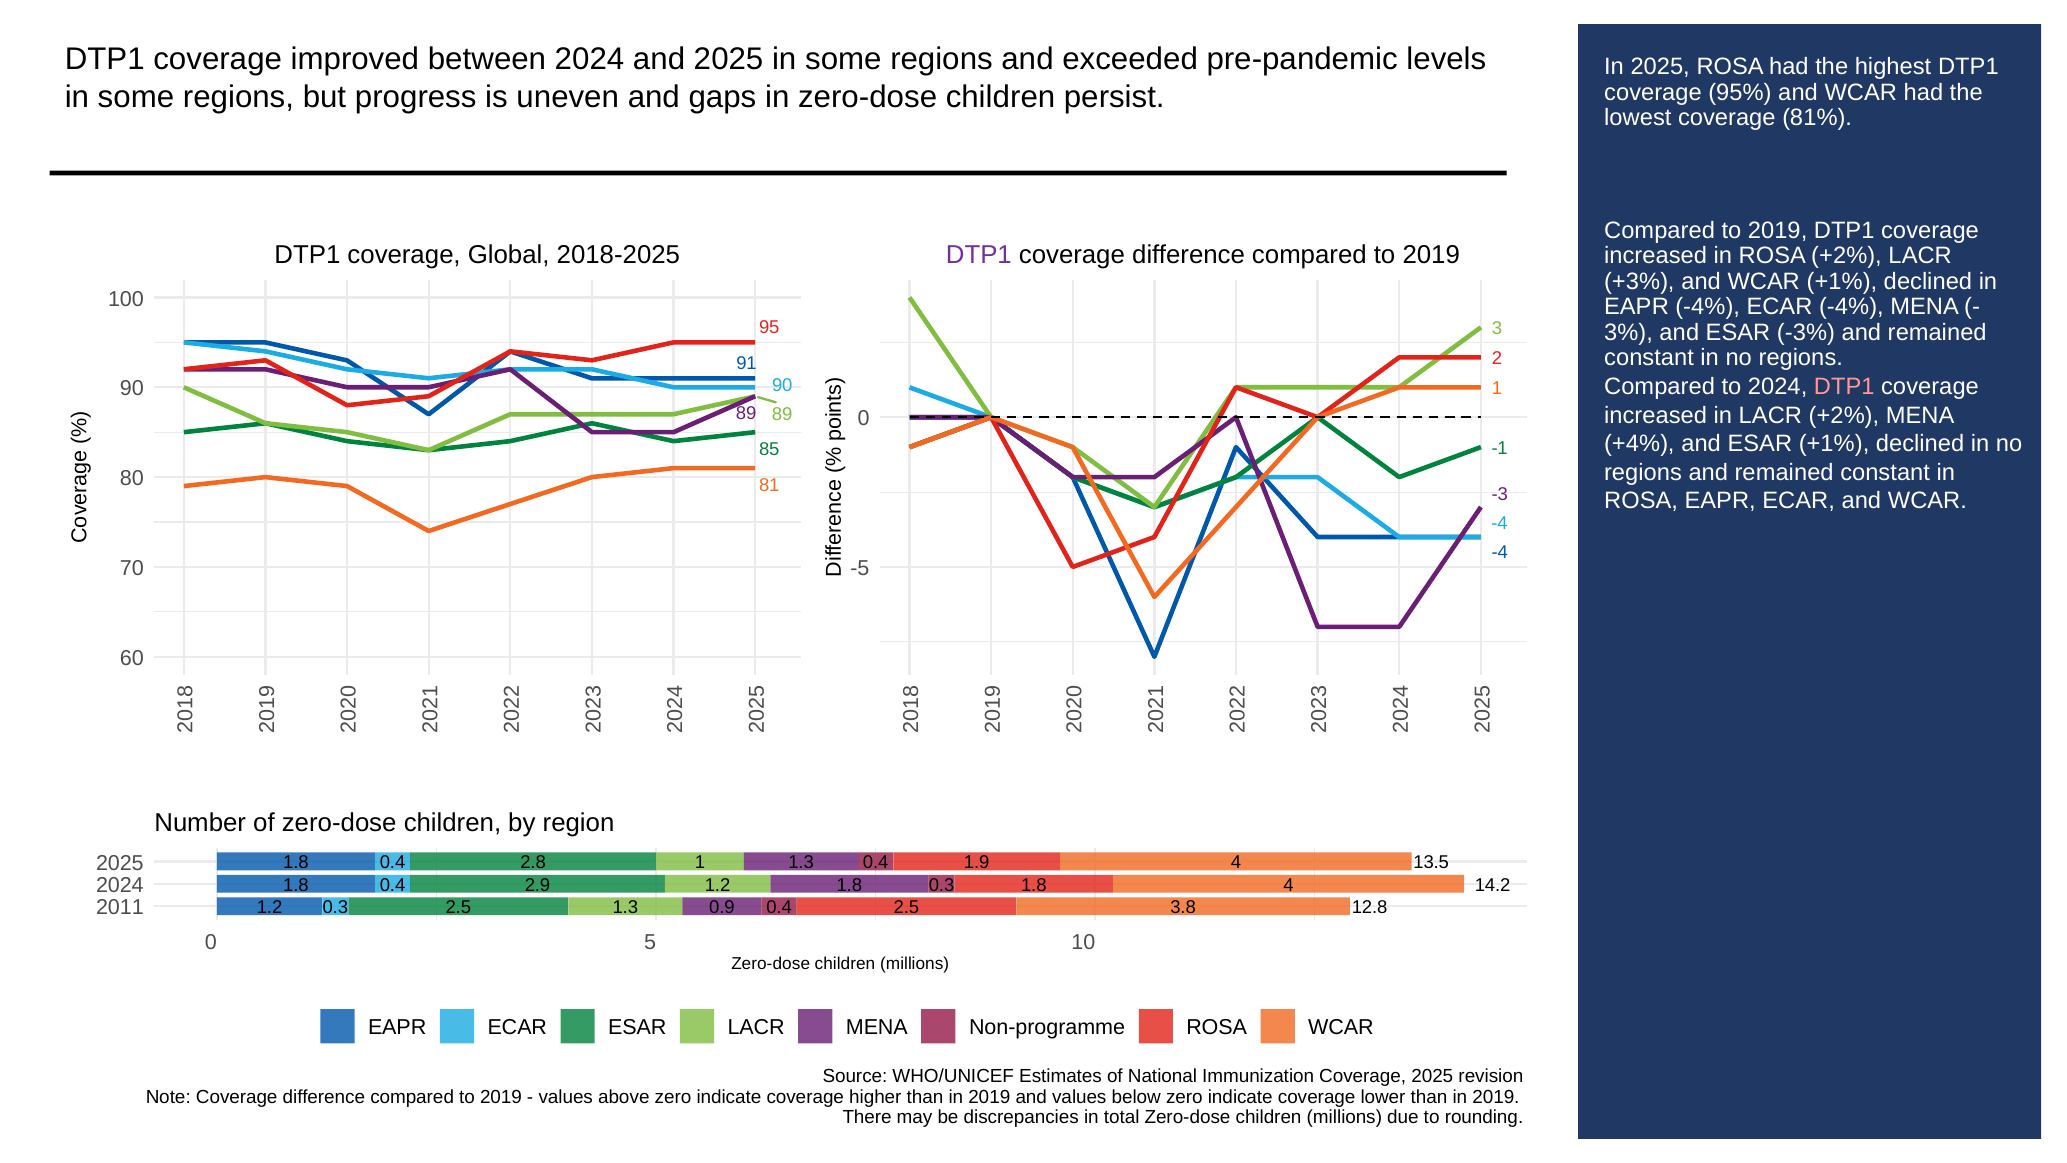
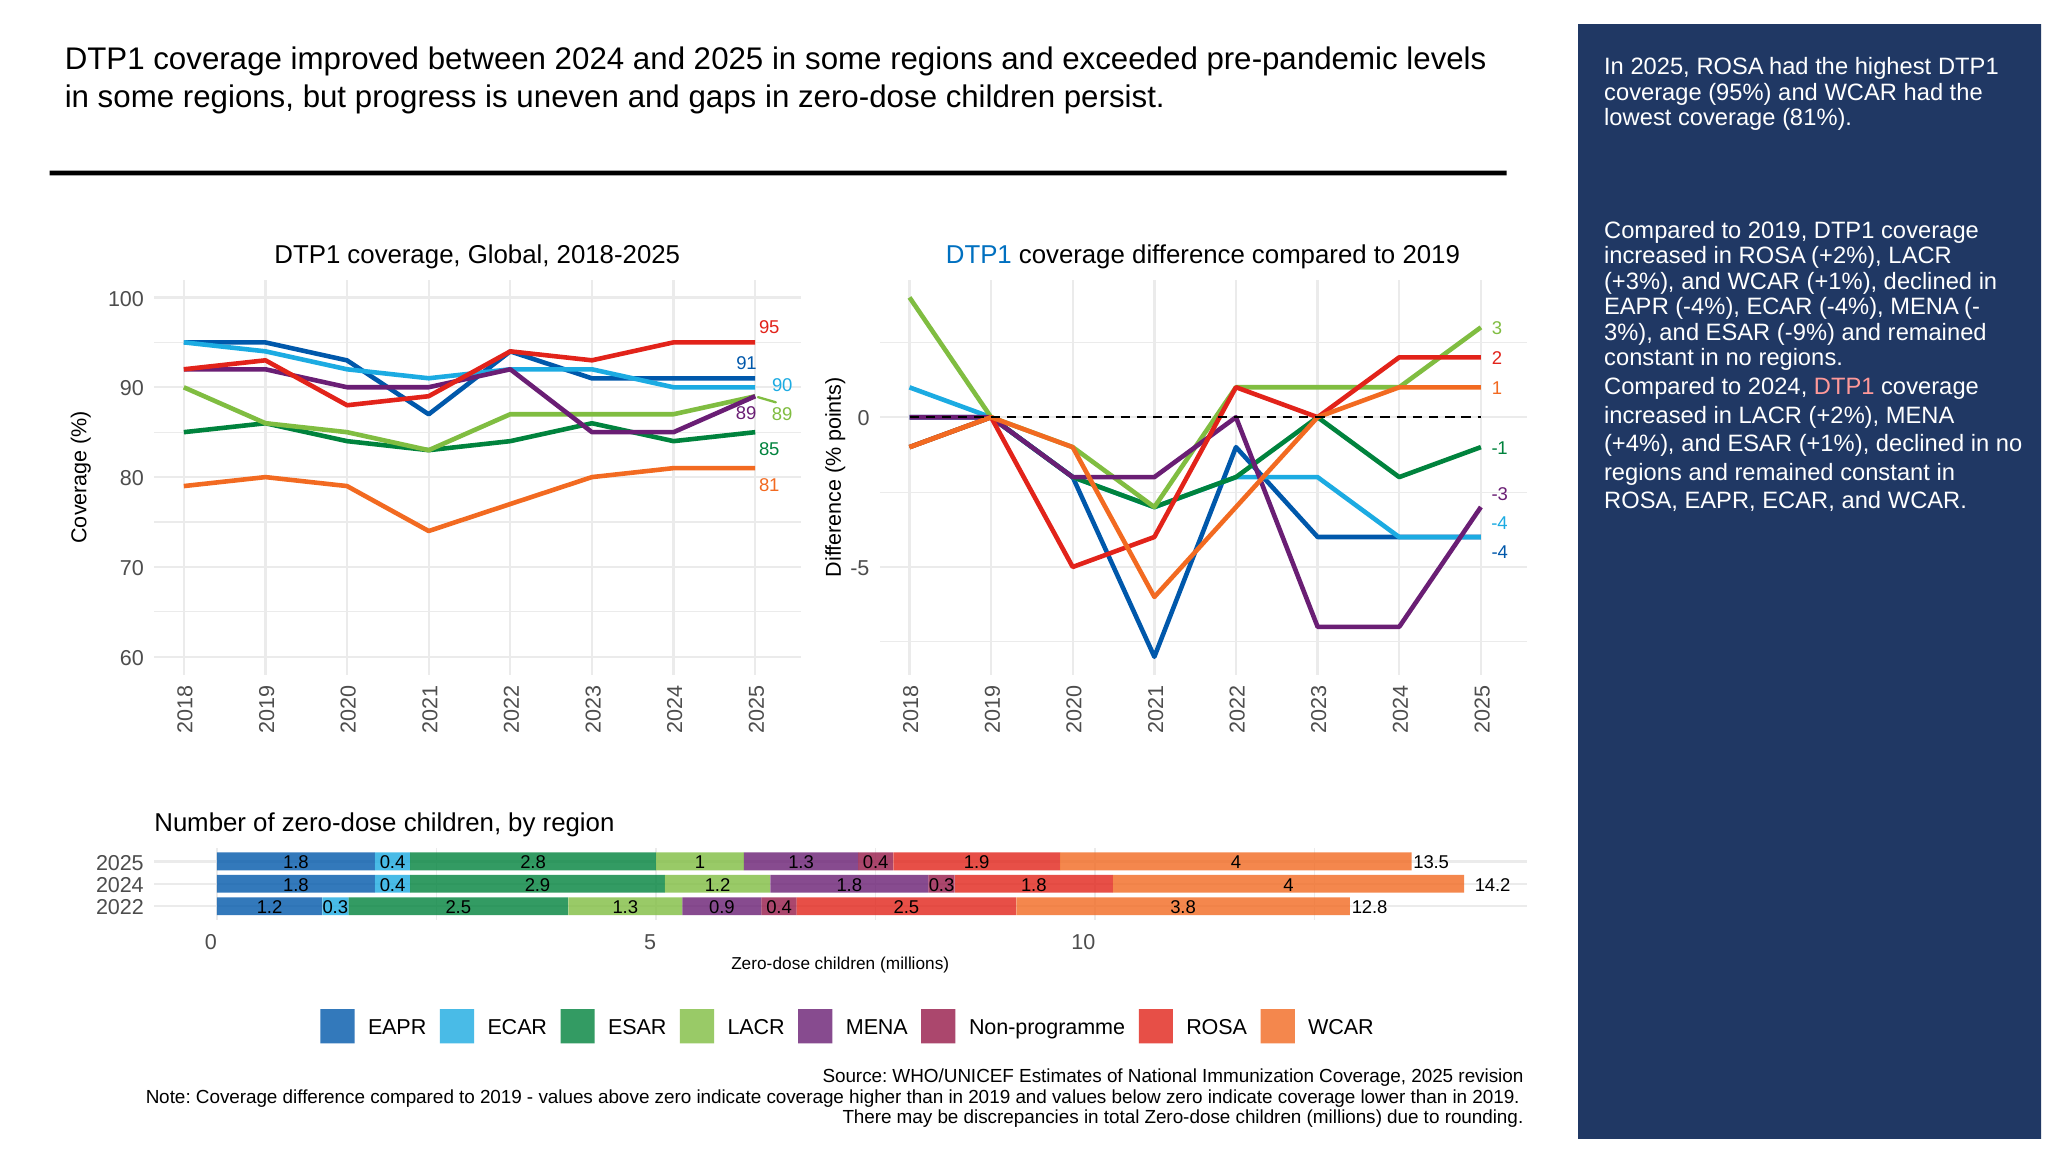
DTP1 colour: purple -> blue (979, 255)
-3%: -3% -> -9% (1806, 332)
2011: 2011 -> 2022 (120, 908)
